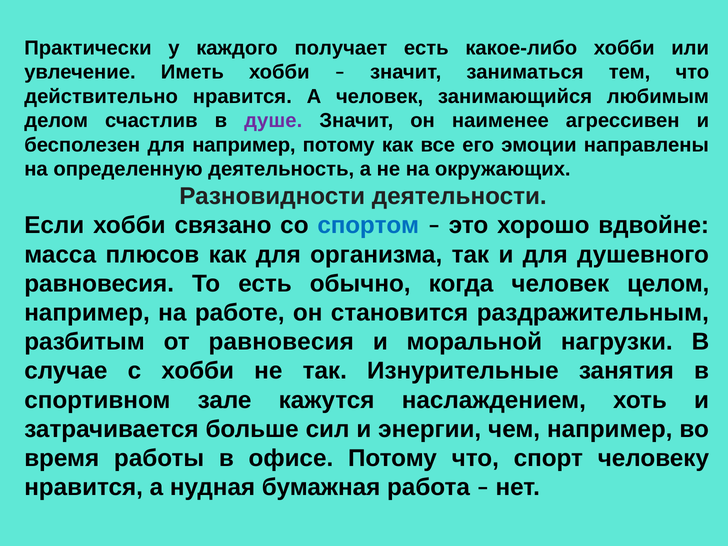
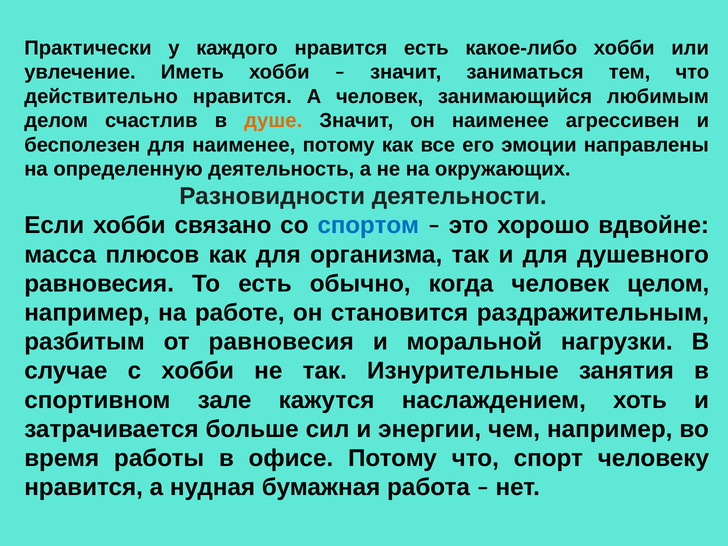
каждого получает: получает -> нравится (341, 48)
душе colour: purple -> orange (273, 121)
для например: например -> наименее (244, 145)
